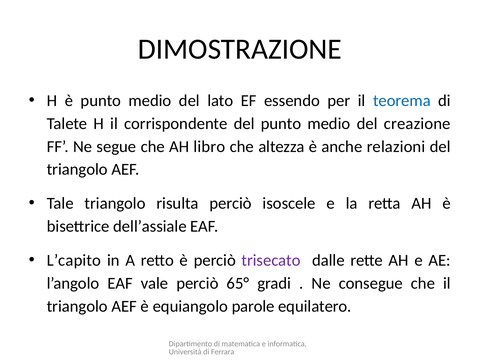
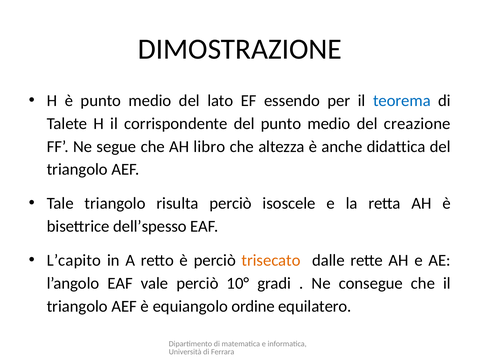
relazioni: relazioni -> didattica (396, 147)
dell’assiale: dell’assiale -> dell’spesso (150, 226)
trisecato colour: purple -> orange (271, 260)
65°: 65° -> 10° (238, 283)
parole: parole -> ordine (253, 306)
